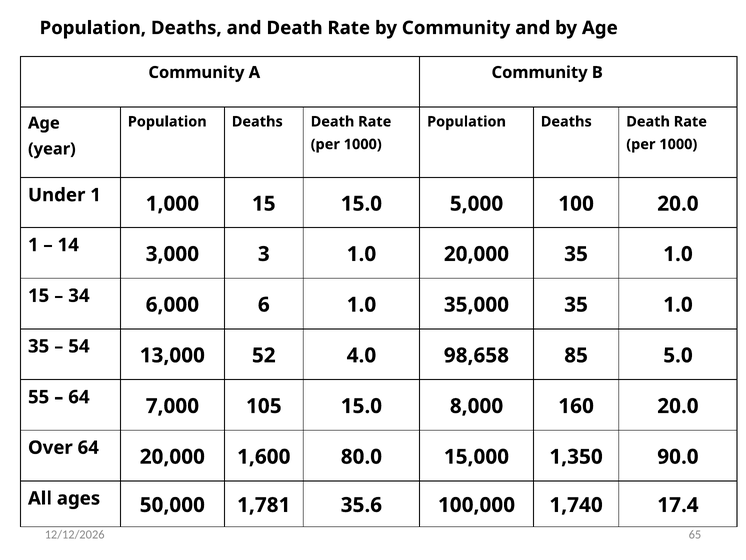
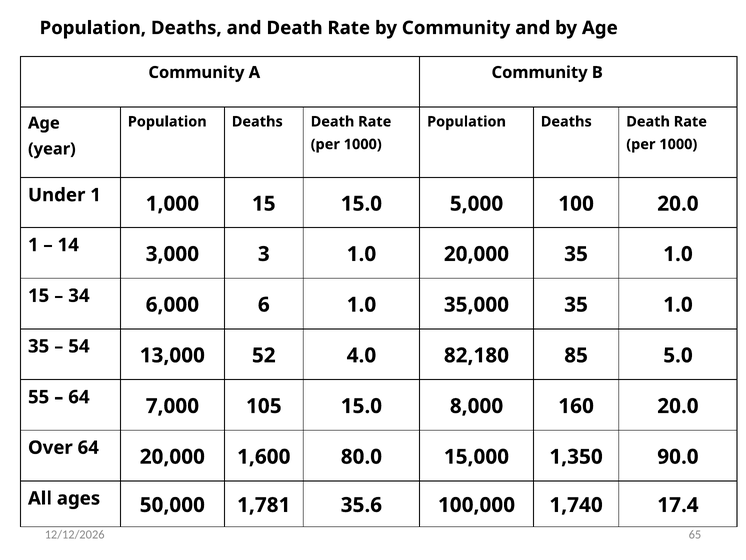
98,658: 98,658 -> 82,180 (476, 355)
